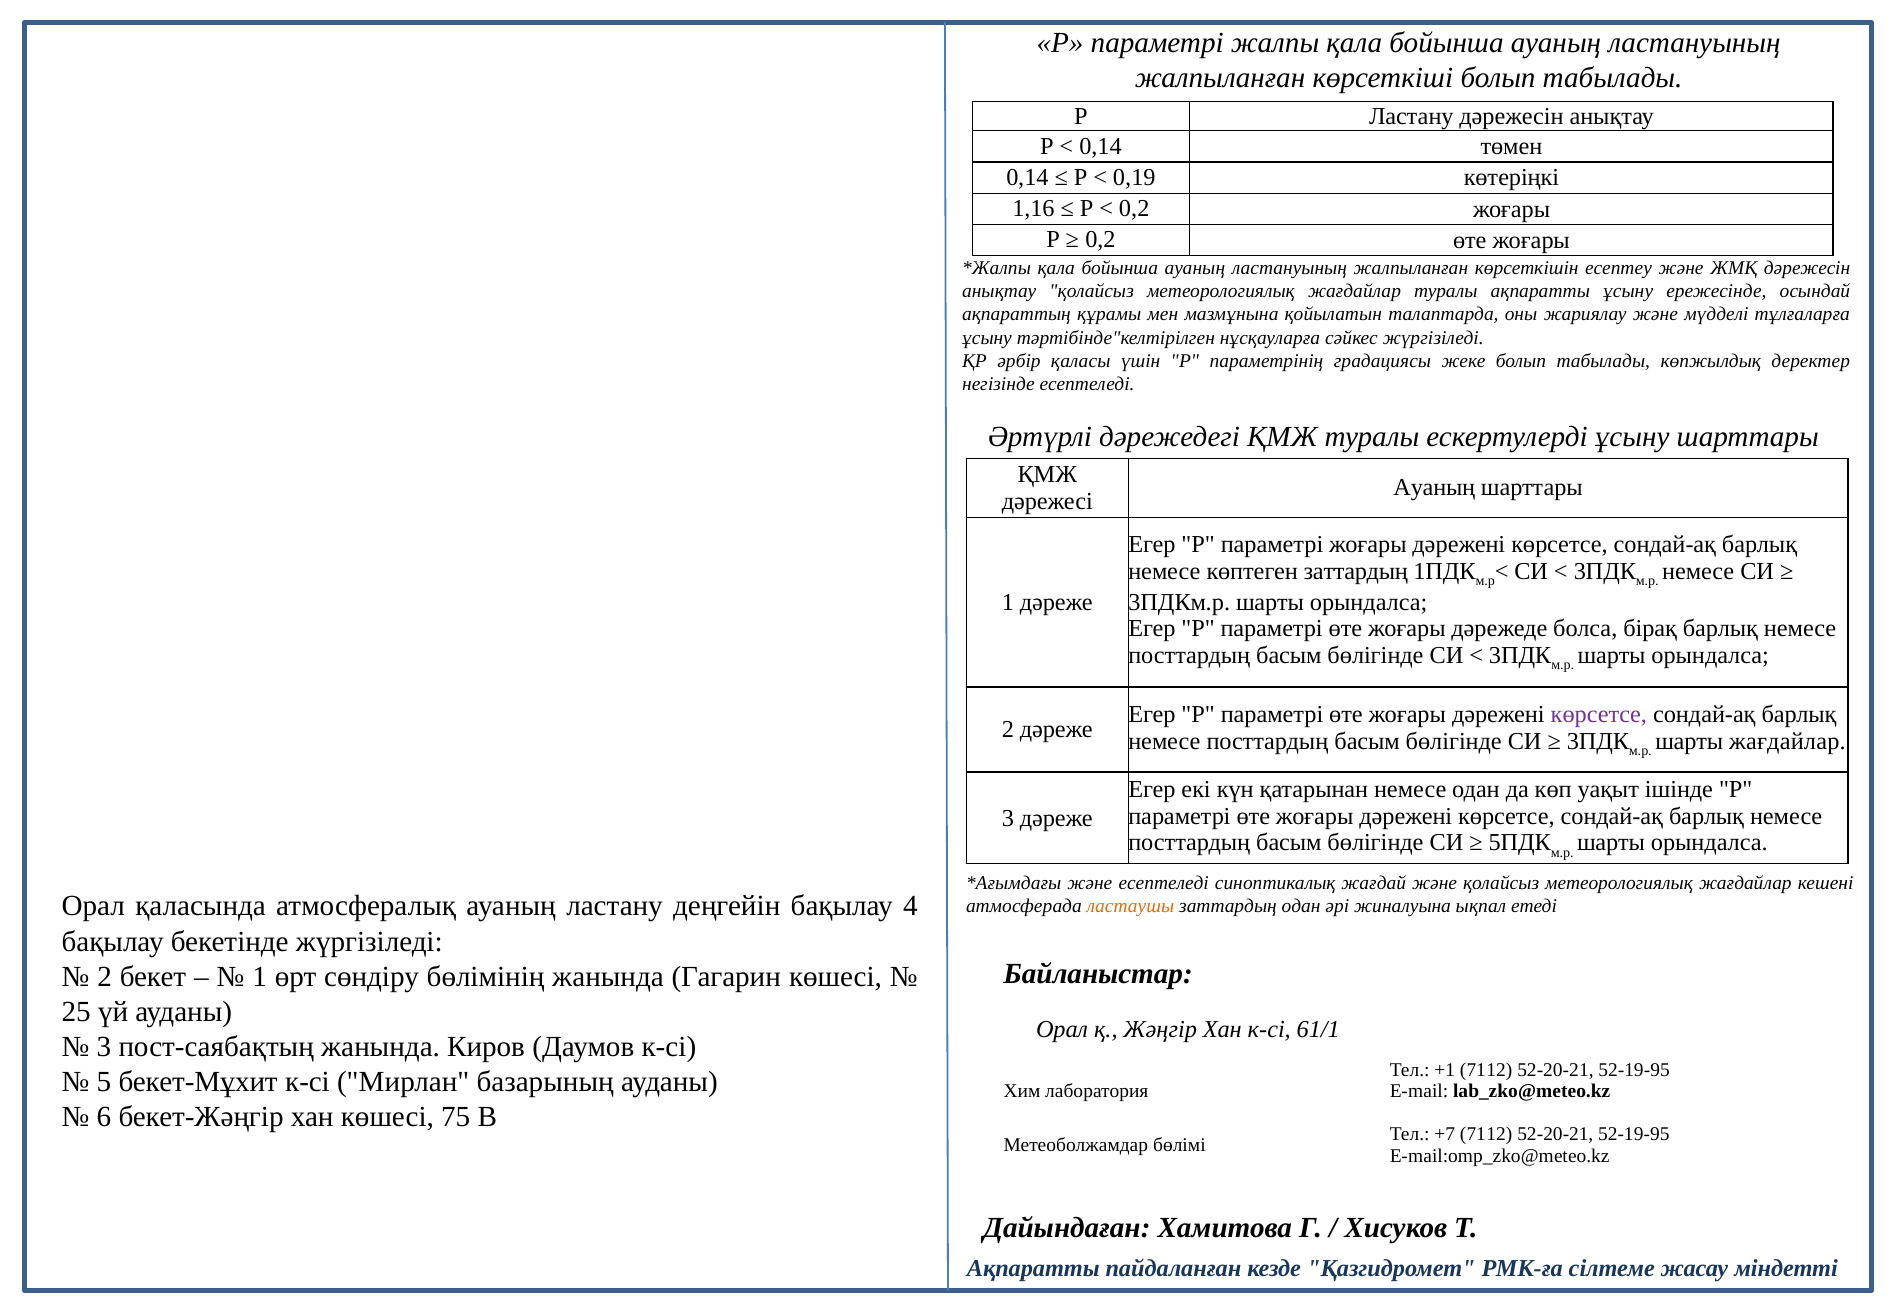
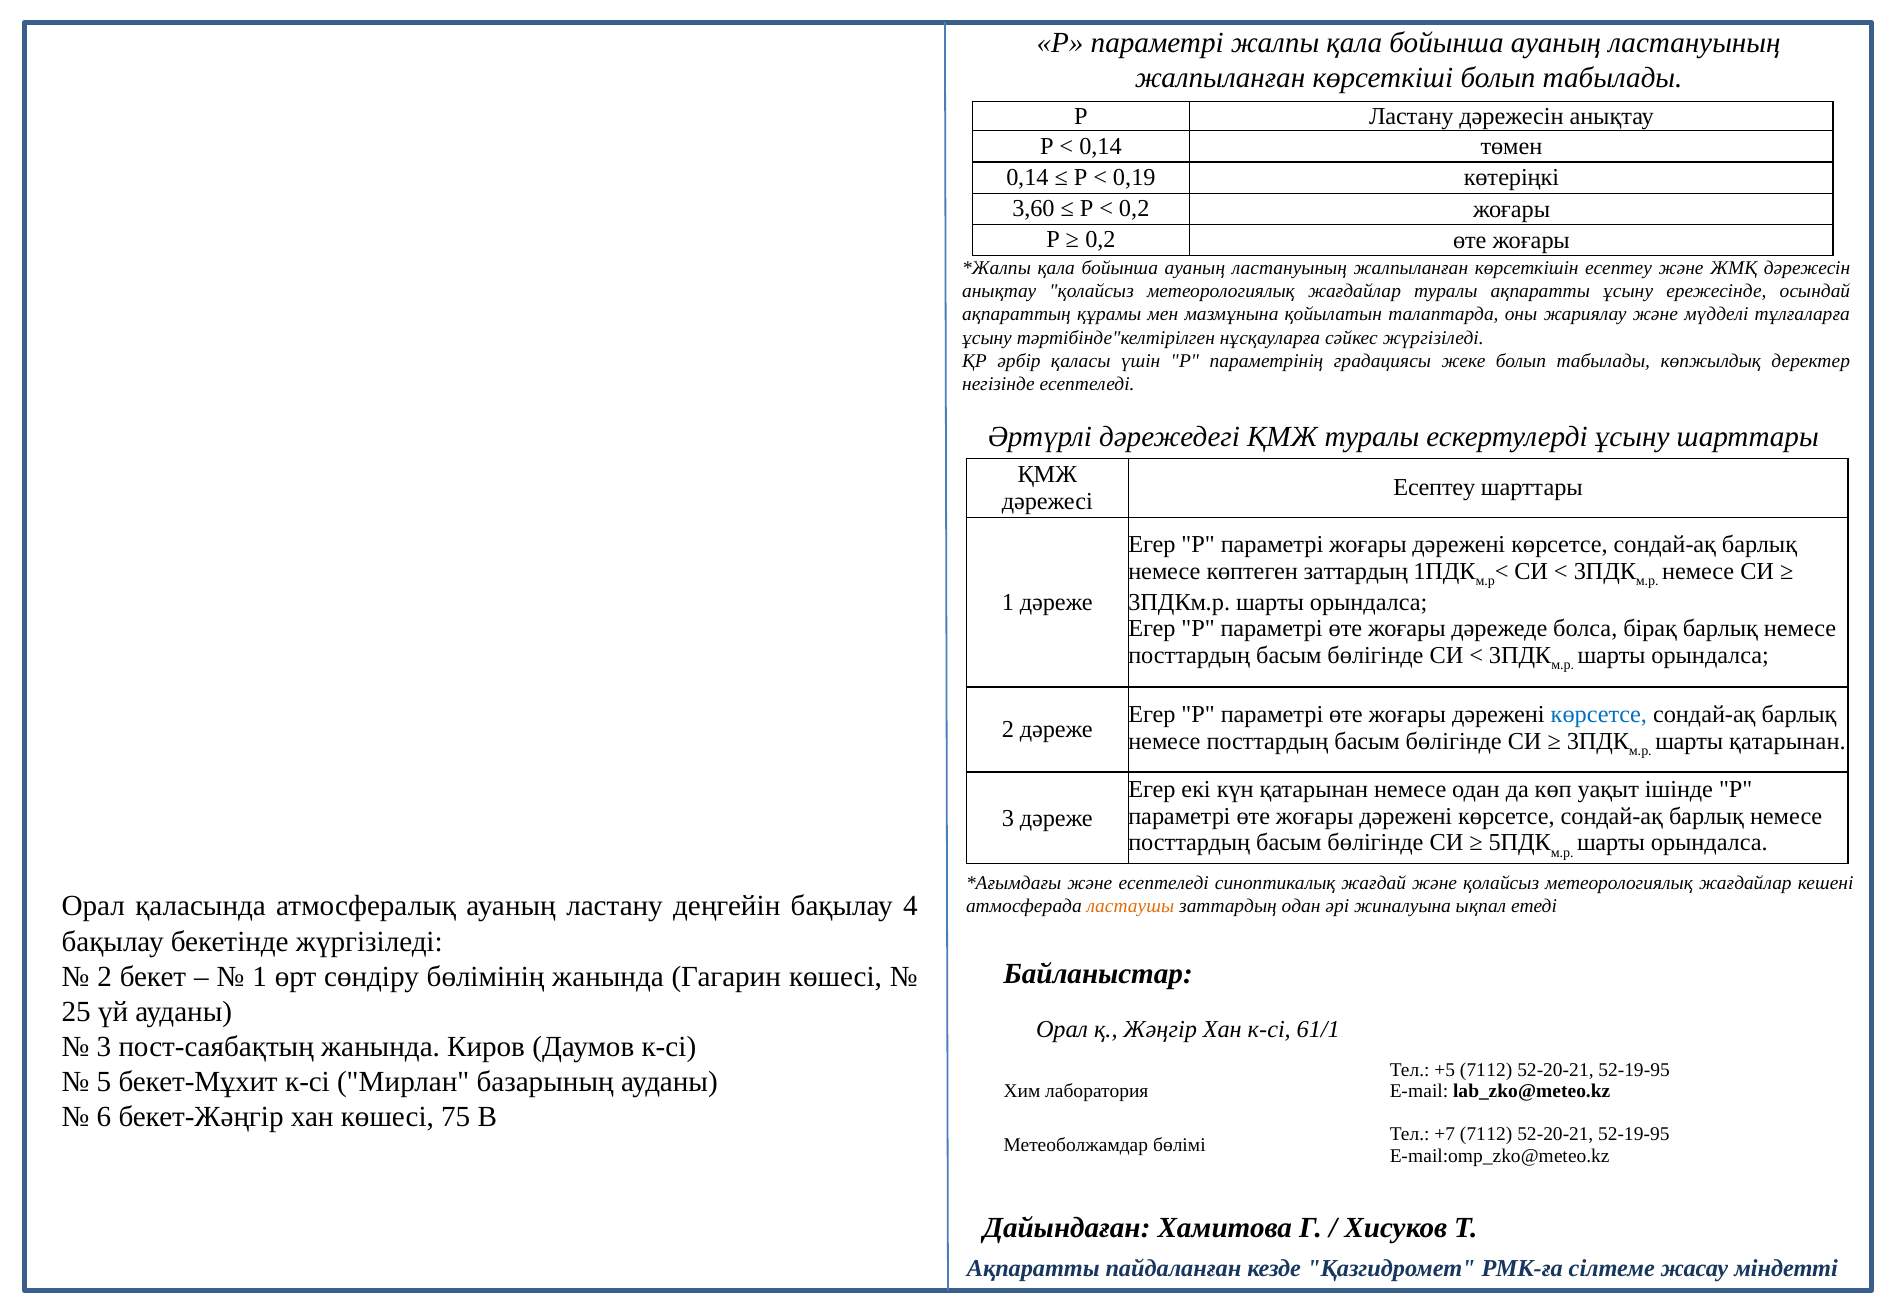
1,16: 1,16 -> 3,60 (1033, 209)
Ауаның: Ауаның -> Есептеу (1434, 488)
көрсетсе colour: purple -> blue (1599, 714)
шарты жағдайлар: жағдайлар -> қатарынан (1787, 741)
+1: +1 -> +5 (1445, 1070)
